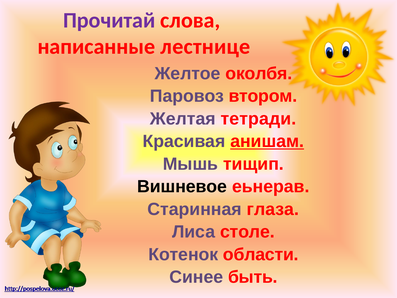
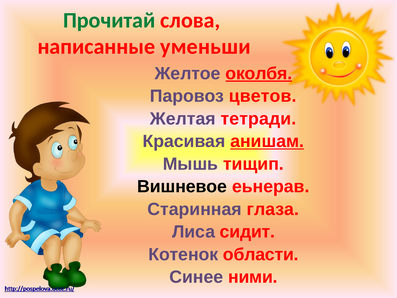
Прочитай colour: purple -> green (109, 20)
лестнице: лестнице -> уменьши (205, 47)
околбя underline: none -> present (259, 73)
втором: втором -> цветов (263, 96)
столе: столе -> сидит (247, 232)
быть: быть -> ними (253, 277)
